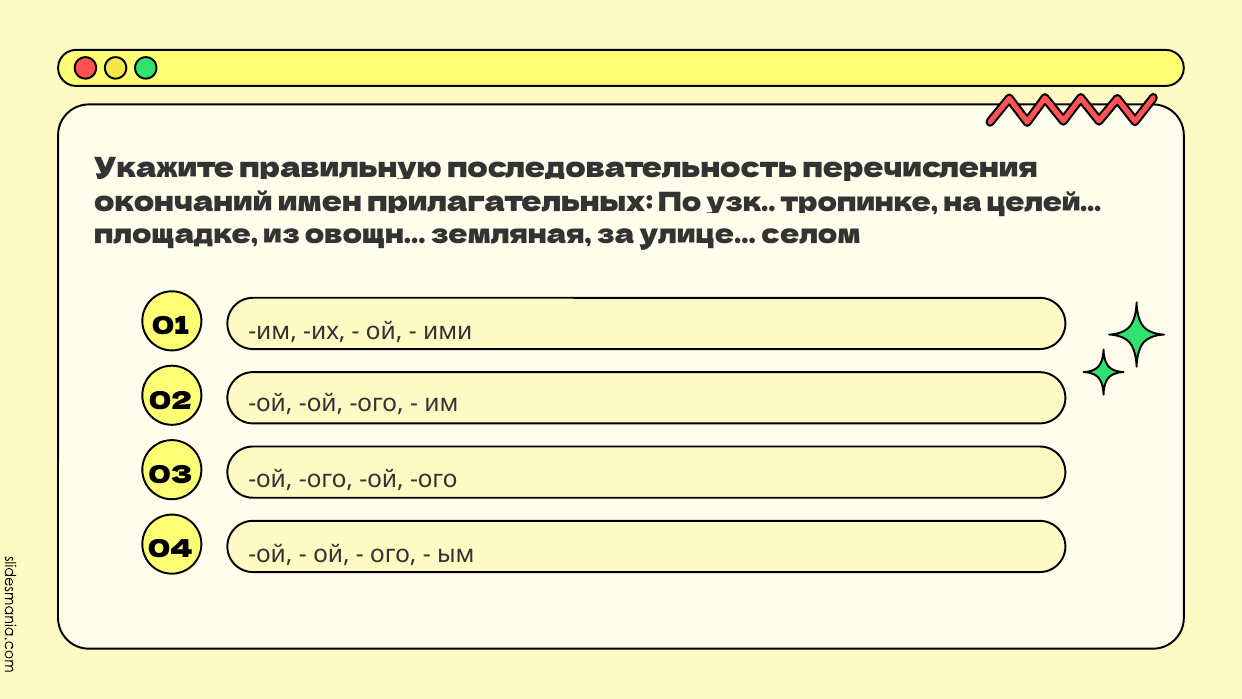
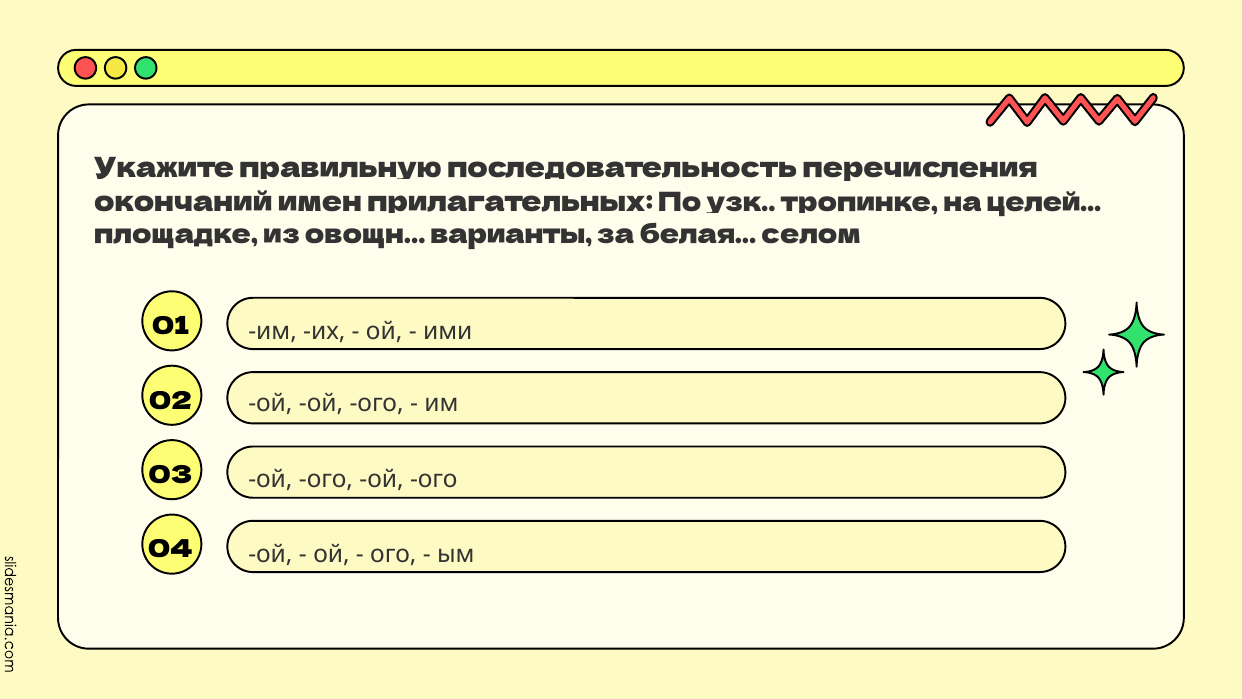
земляная: земляная -> варианты (511, 235)
улице: улице -> белая (698, 235)
